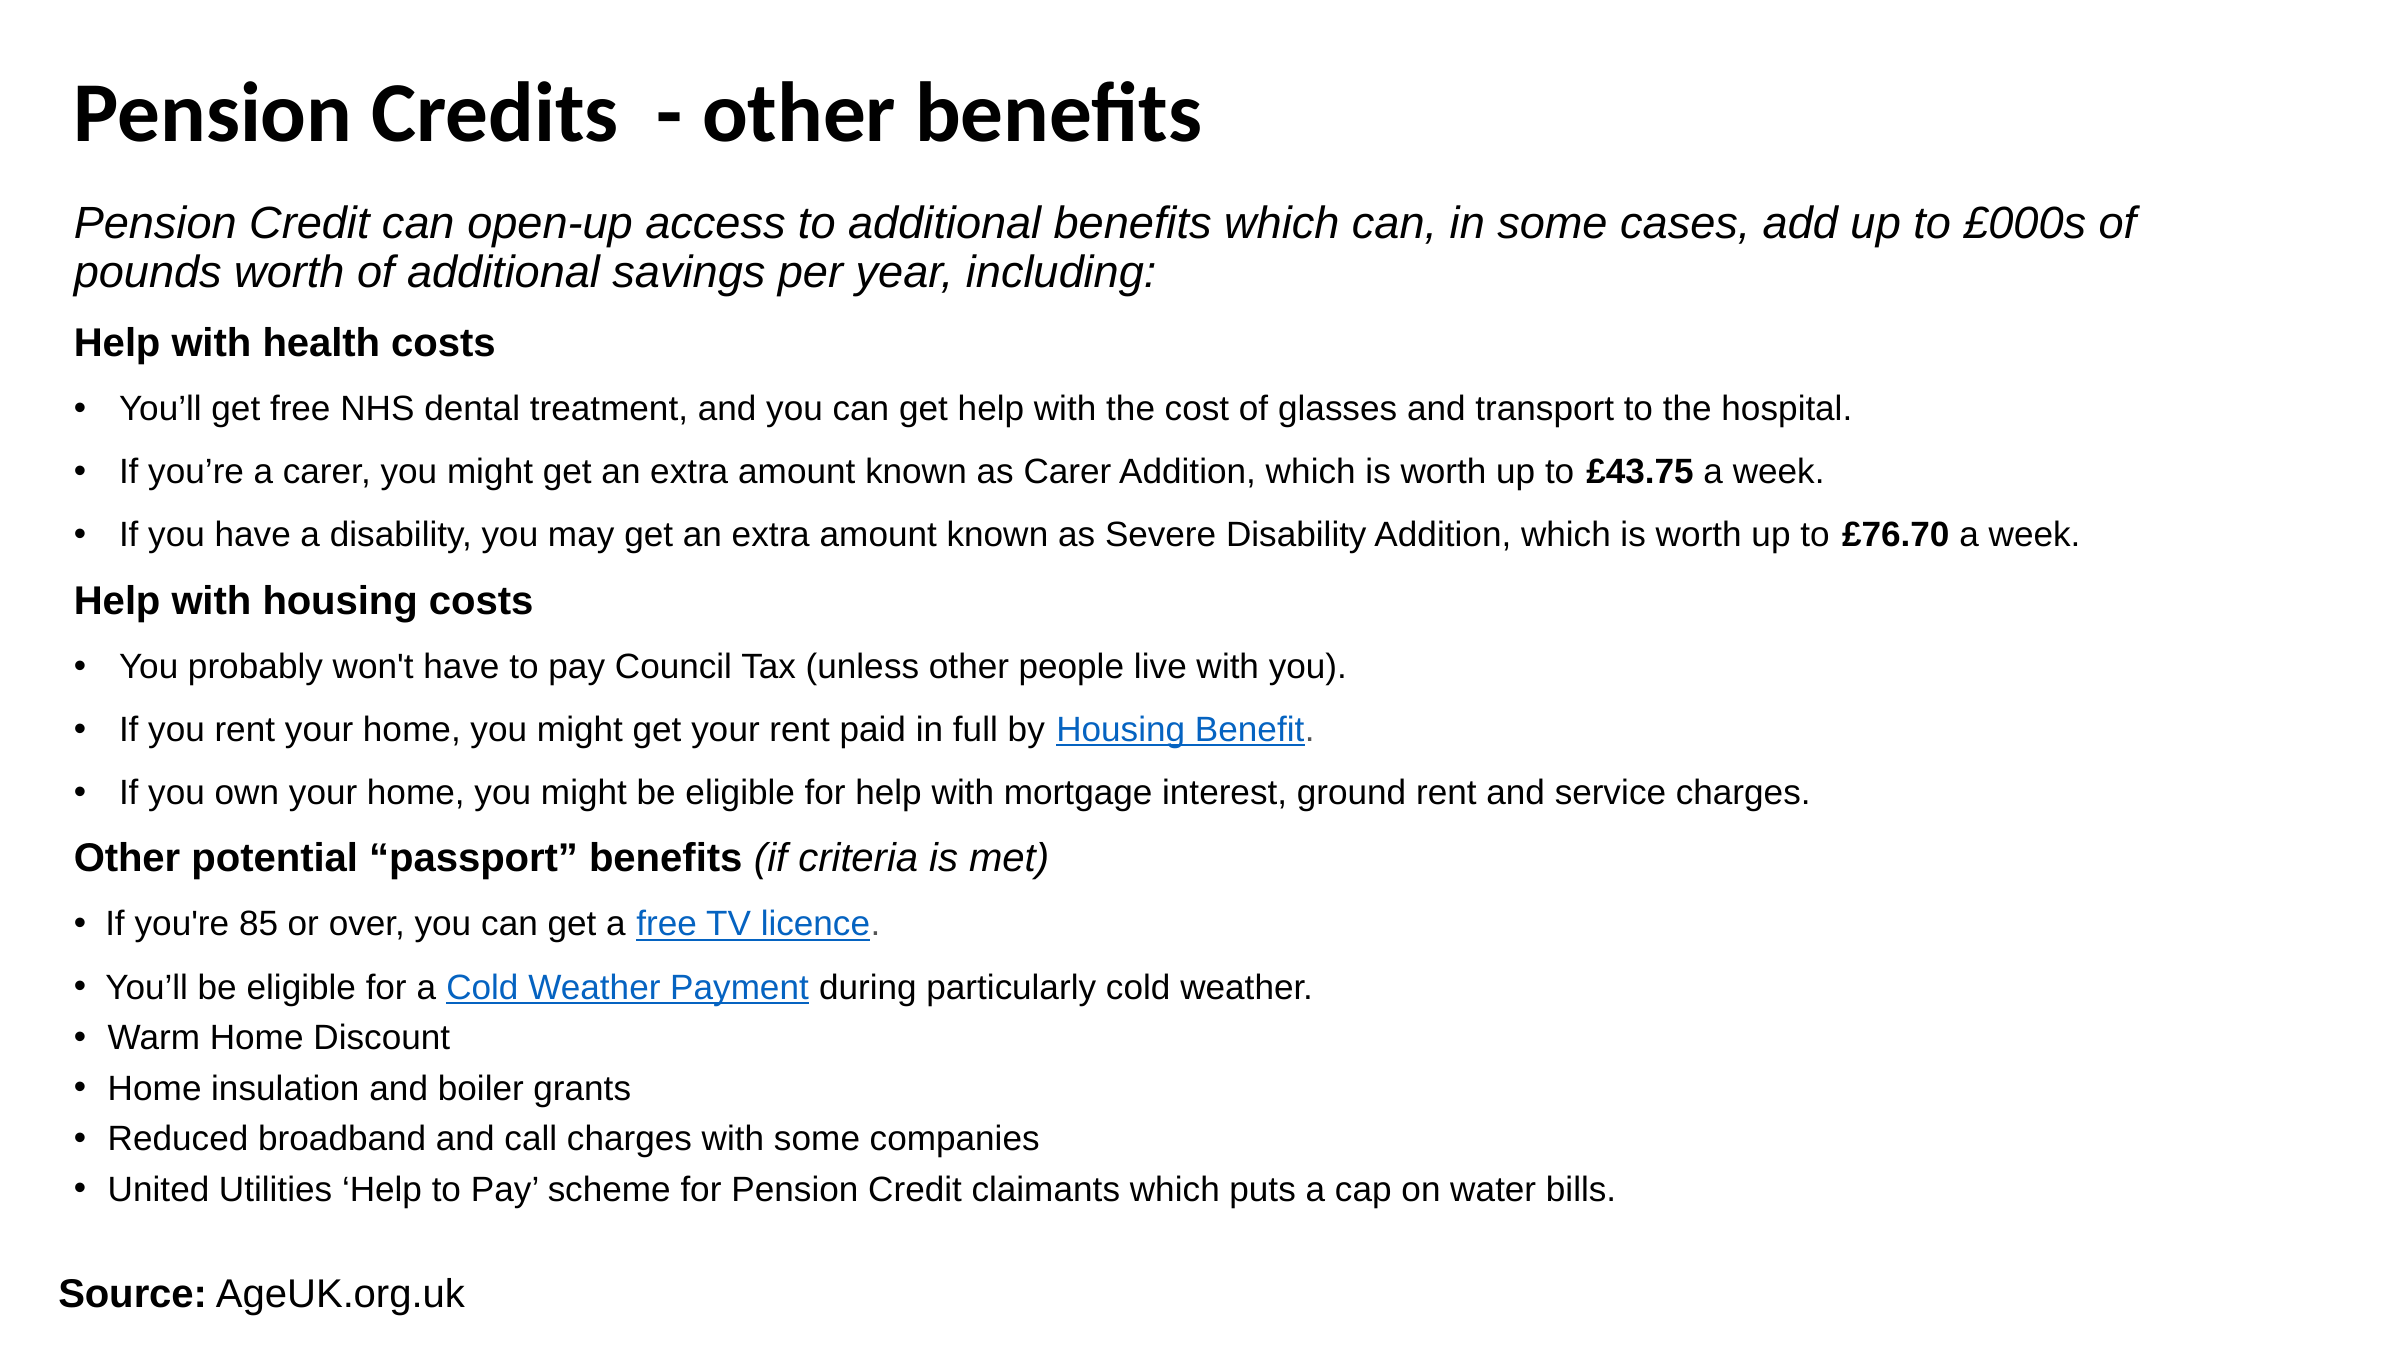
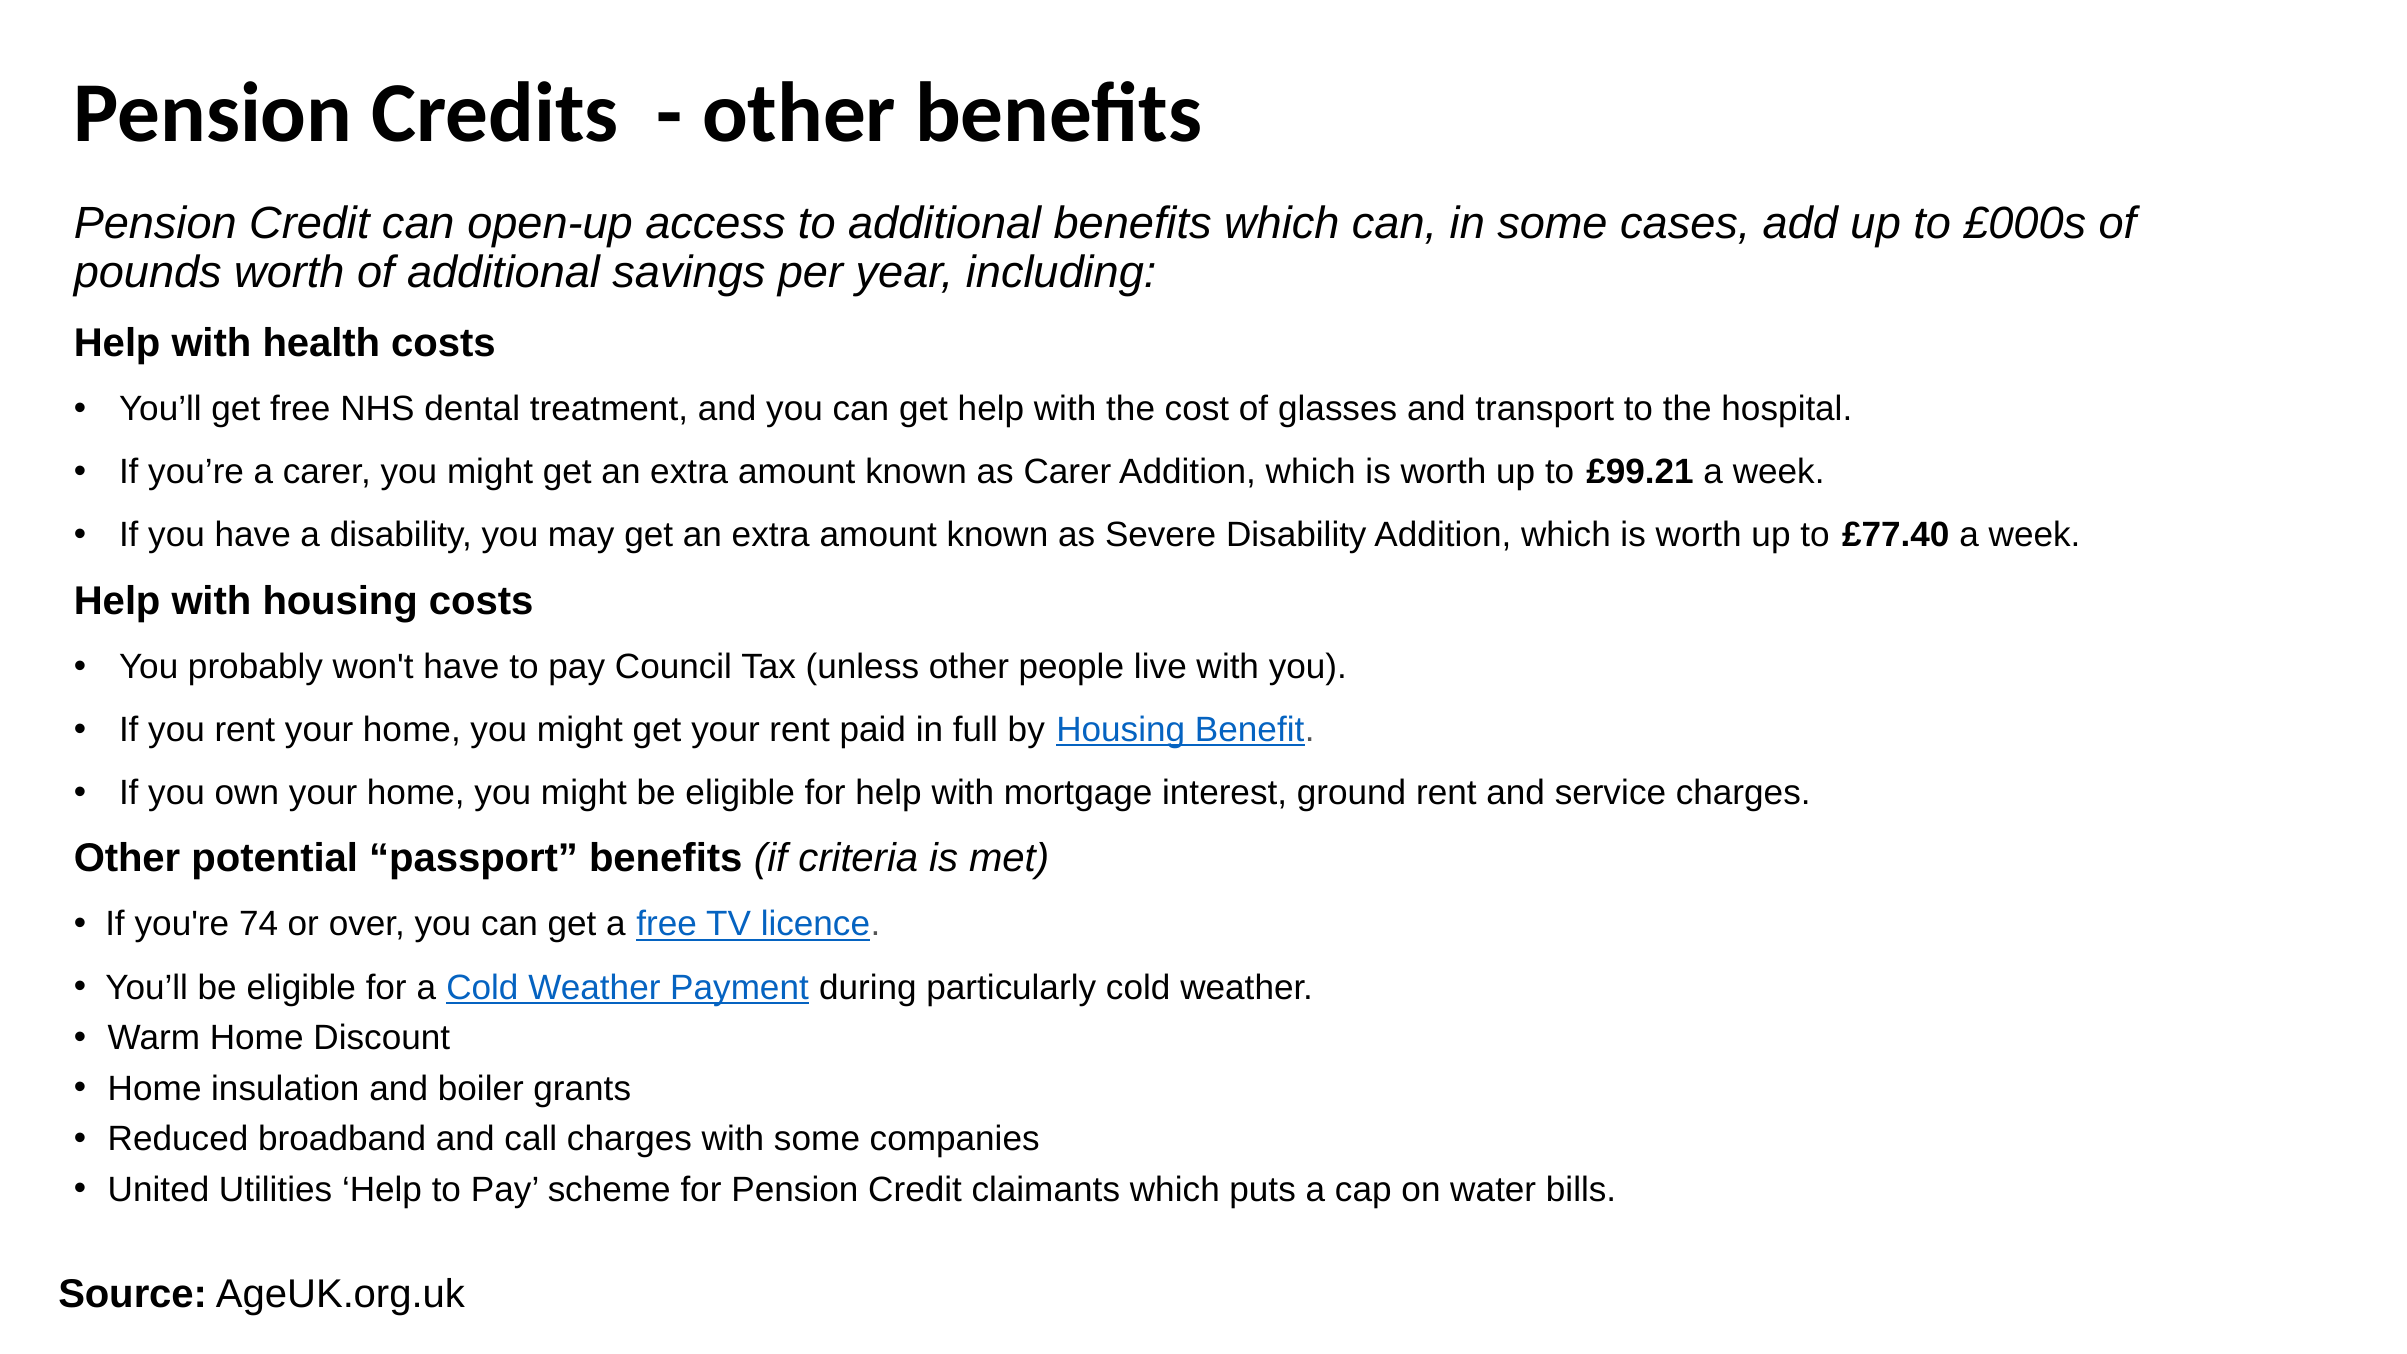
£43.75: £43.75 -> £99.21 (1640, 472)
£76.70: £76.70 -> £77.40 (1896, 535)
85: 85 -> 74 (259, 924)
